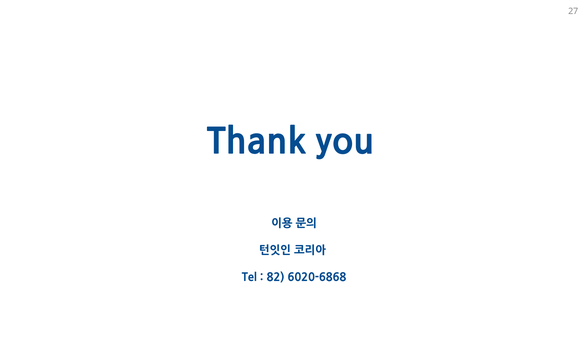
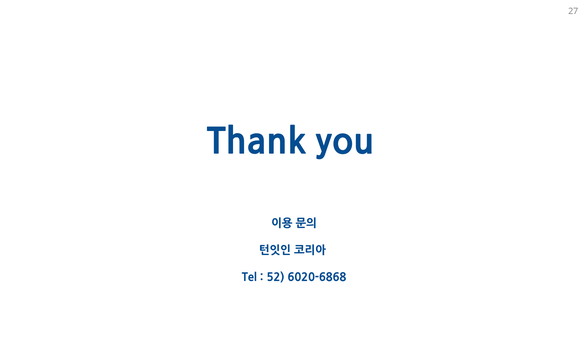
82: 82 -> 52 (276, 277)
